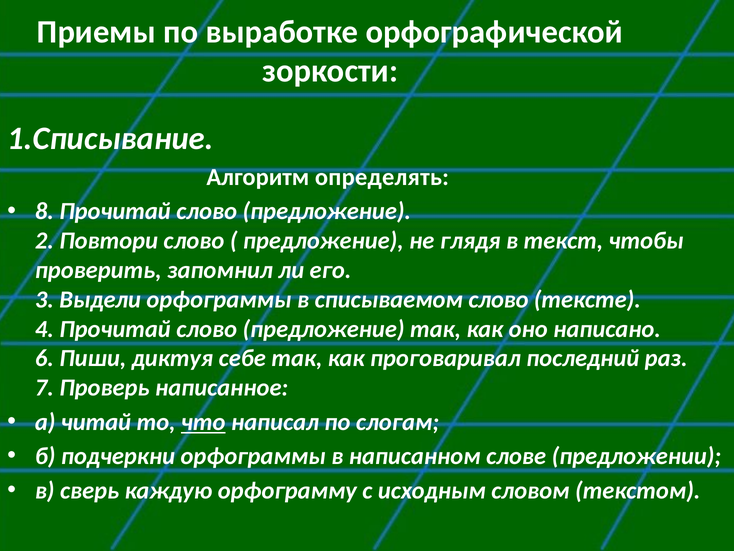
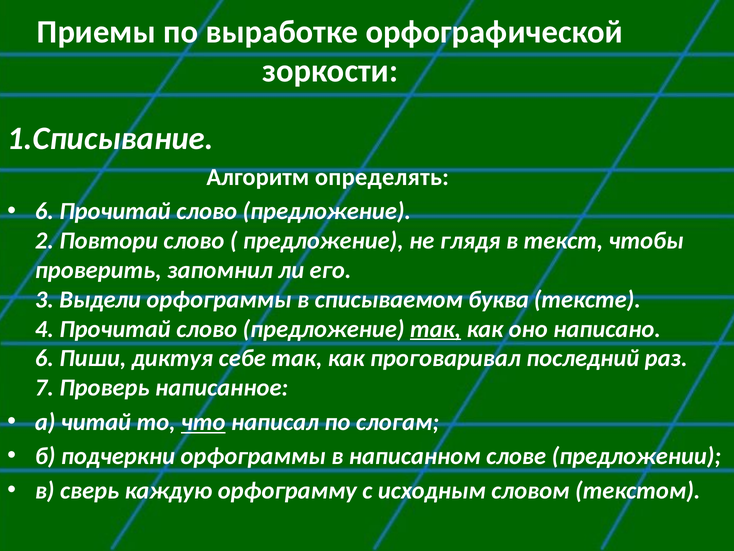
8: 8 -> 6 (44, 211)
списываемом слово: слово -> буква (499, 299)
так underline: none -> present (436, 329)
